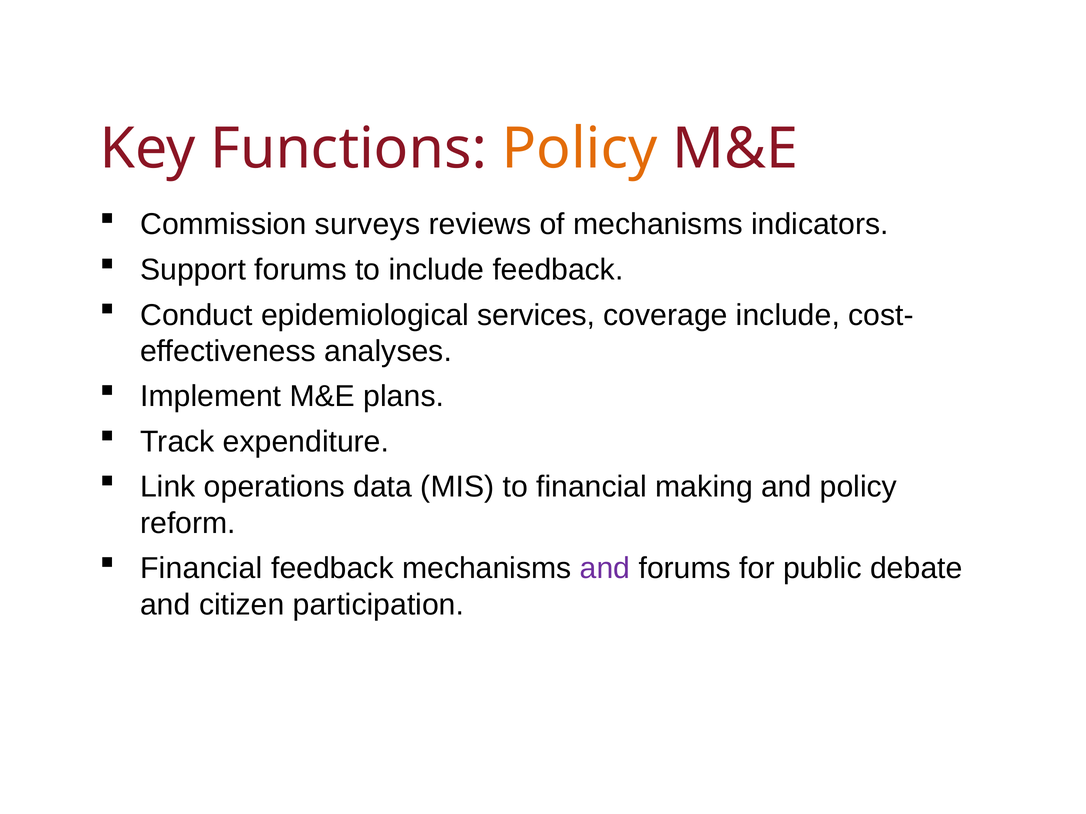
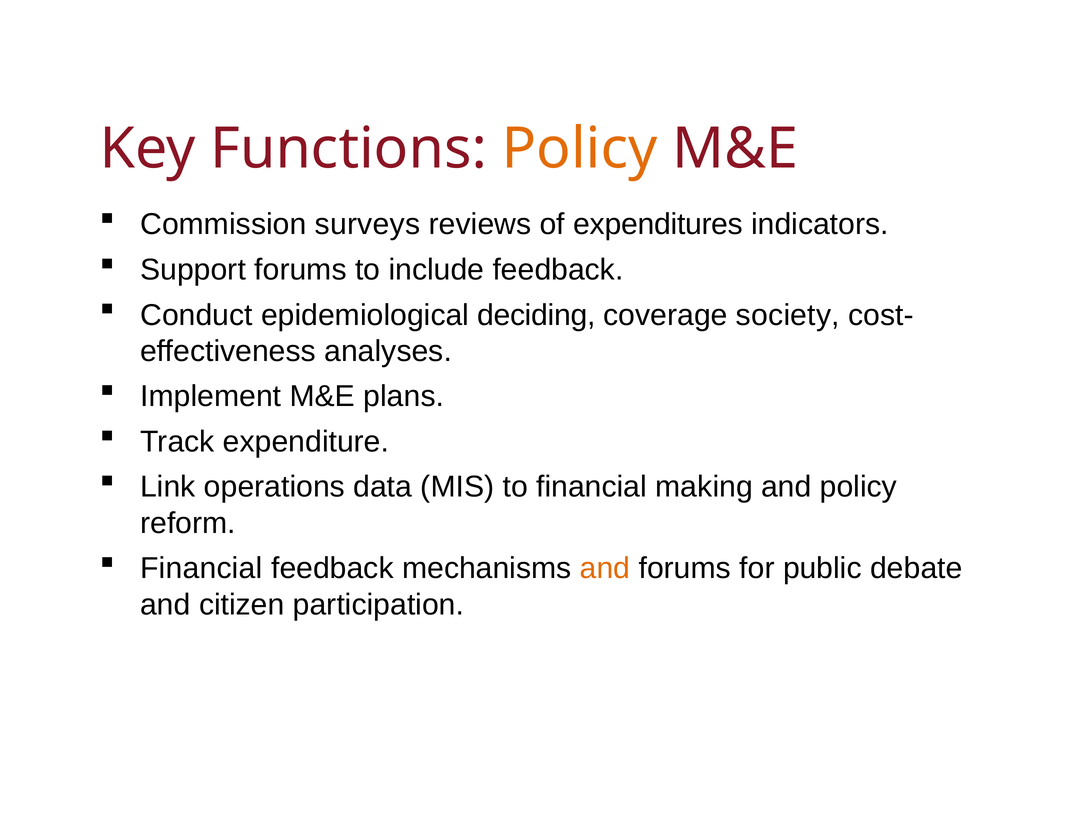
of mechanisms: mechanisms -> expenditures (658, 225)
services: services -> deciding (536, 315)
coverage include: include -> society (788, 315)
and colour: purple -> orange (605, 569)
